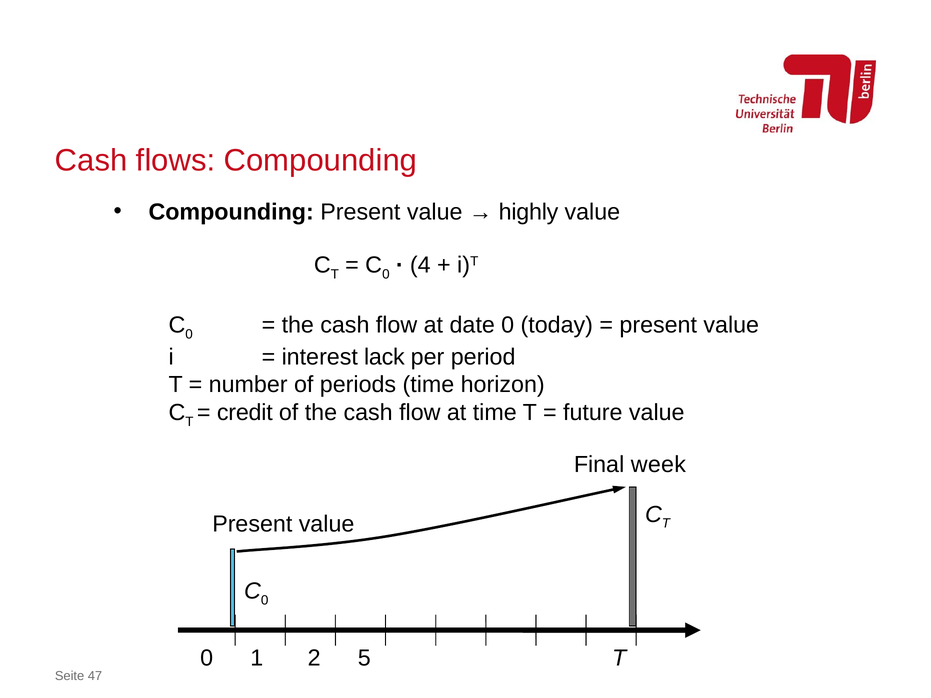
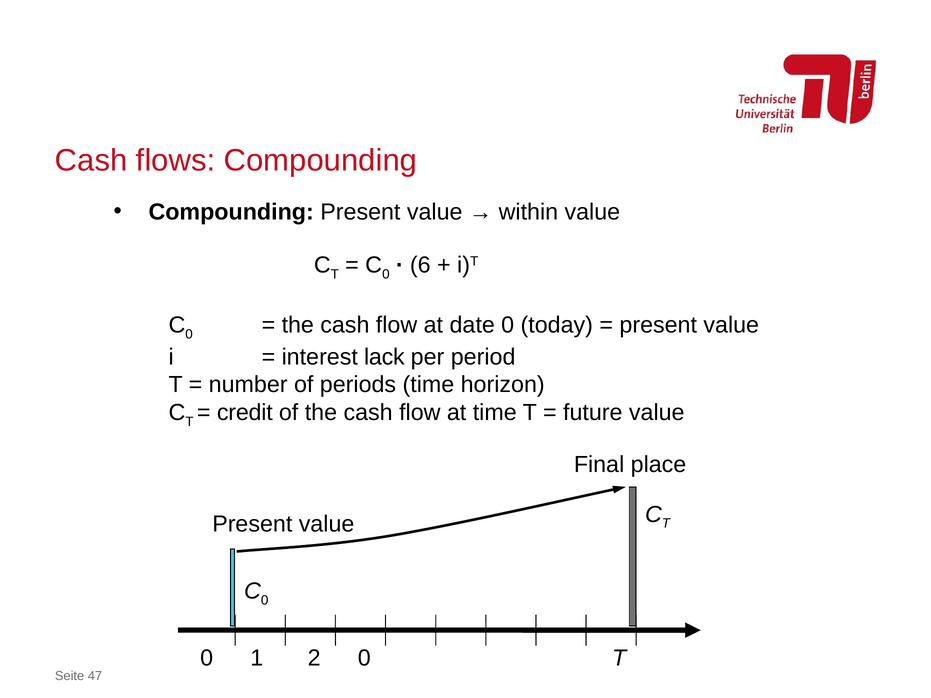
highly: highly -> within (528, 212)
4: 4 -> 6 (420, 265)
week: week -> place (659, 465)
2 5: 5 -> 0 (364, 658)
